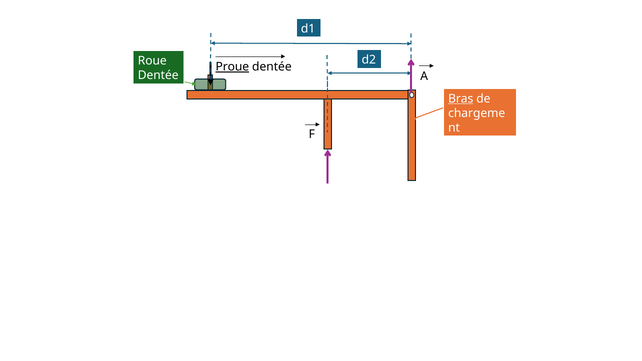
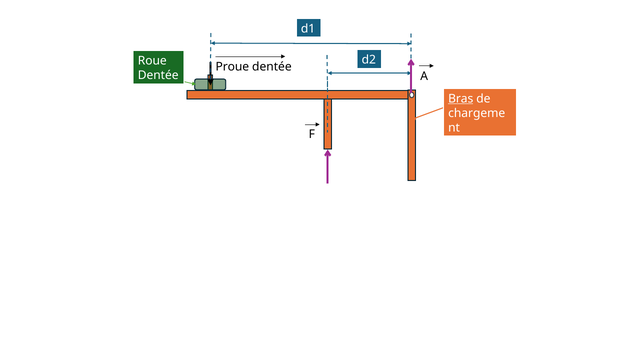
Proue underline: present -> none (232, 67)
